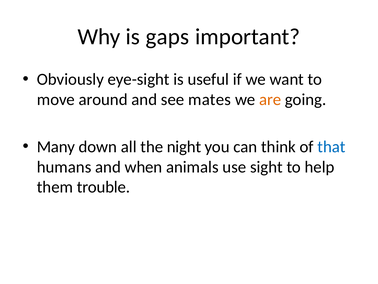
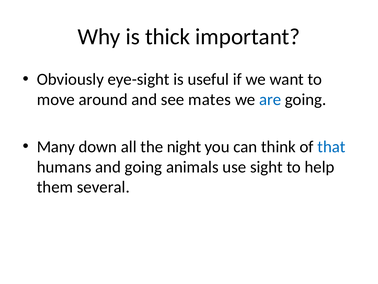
gaps: gaps -> thick (168, 37)
are colour: orange -> blue (270, 99)
and when: when -> going (143, 167)
trouble: trouble -> several (103, 187)
